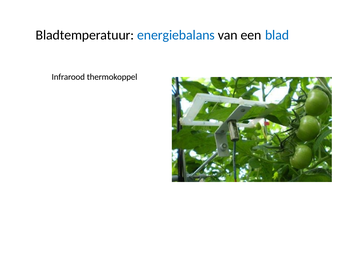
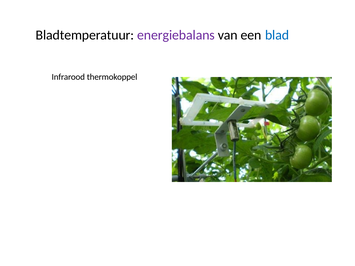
energiebalans colour: blue -> purple (176, 35)
